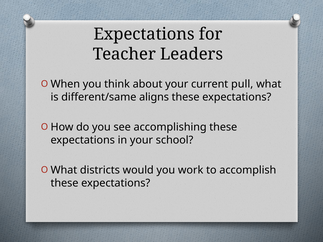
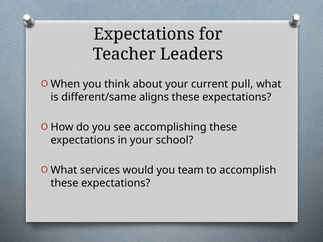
districts: districts -> services (100, 170)
work: work -> team (191, 170)
